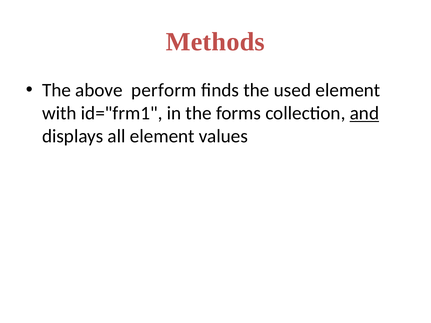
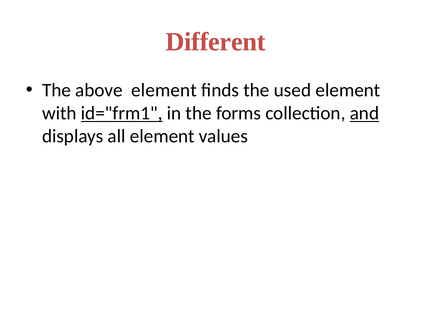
Methods: Methods -> Different (216, 42)
above perform: perform -> element (164, 90)
id="frm1 underline: none -> present (122, 113)
